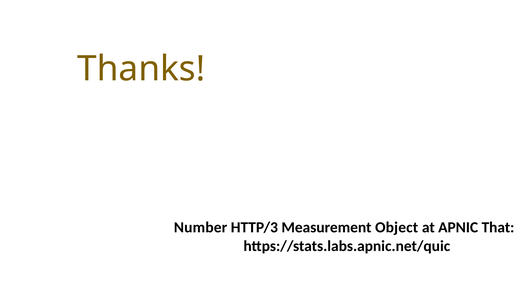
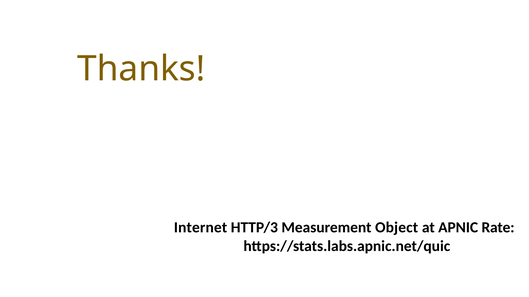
Number: Number -> Internet (201, 228)
That: That -> Rate (498, 228)
